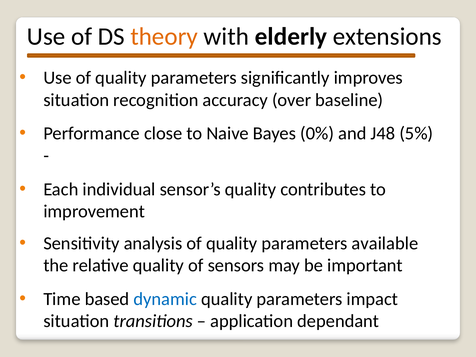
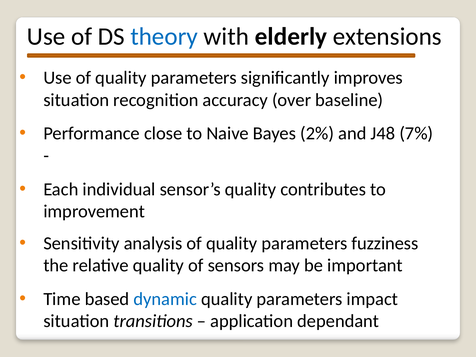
theory colour: orange -> blue (164, 36)
0%: 0% -> 2% (317, 134)
5%: 5% -> 7% (416, 134)
available: available -> fuzziness (385, 243)
